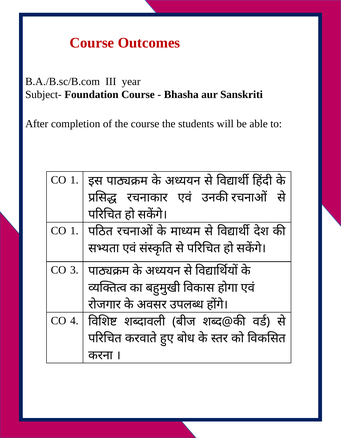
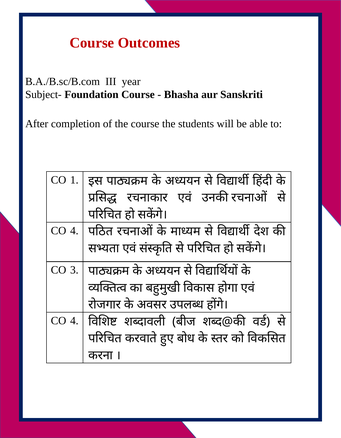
1: 1 -> 4 (74, 231)
